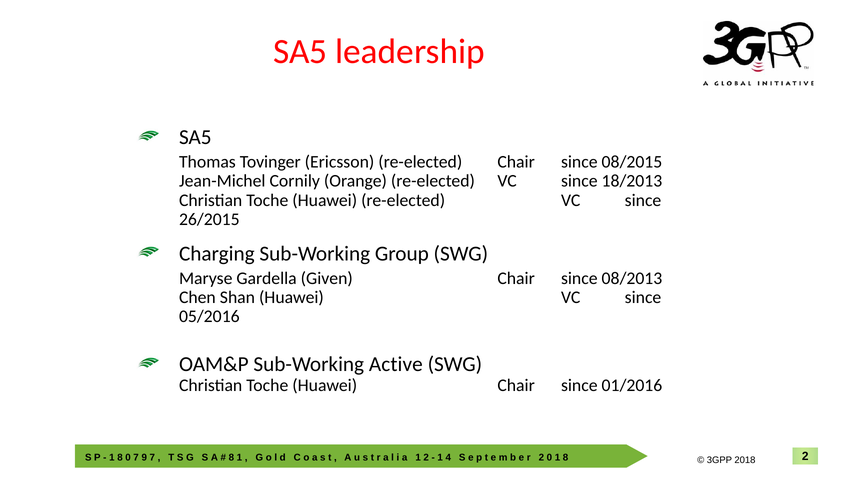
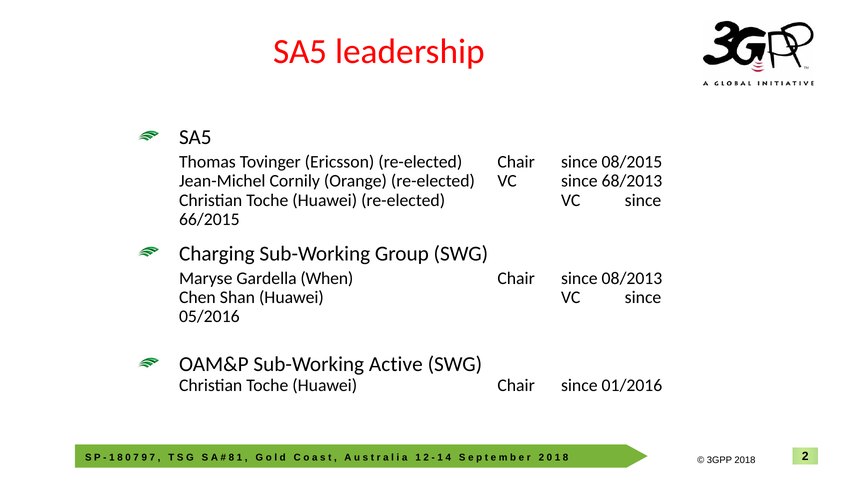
18/2013: 18/2013 -> 68/2013 (632, 181)
26/2015: 26/2015 -> 66/2015 (209, 219)
Given: Given -> When (327, 278)
